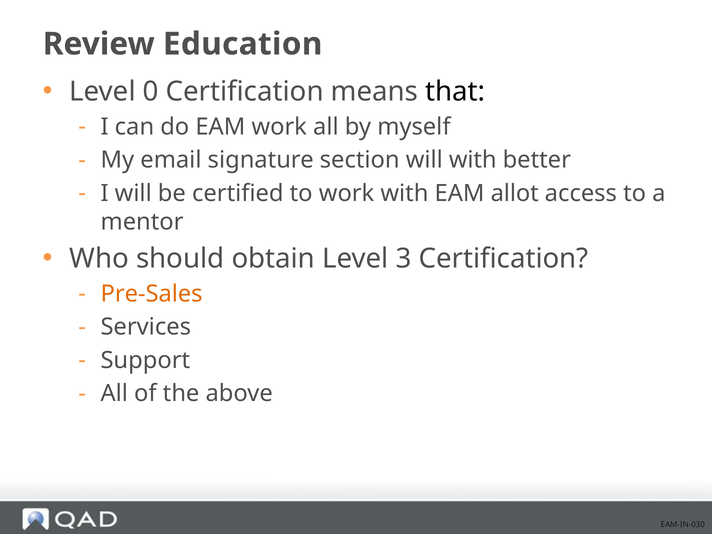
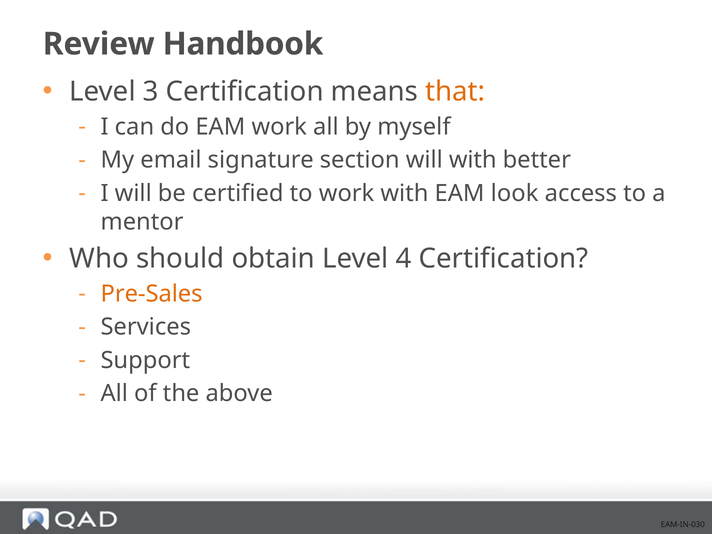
Education: Education -> Handbook (243, 44)
0: 0 -> 3 (151, 92)
that colour: black -> orange (455, 92)
allot: allot -> look (515, 193)
3: 3 -> 4 (403, 258)
